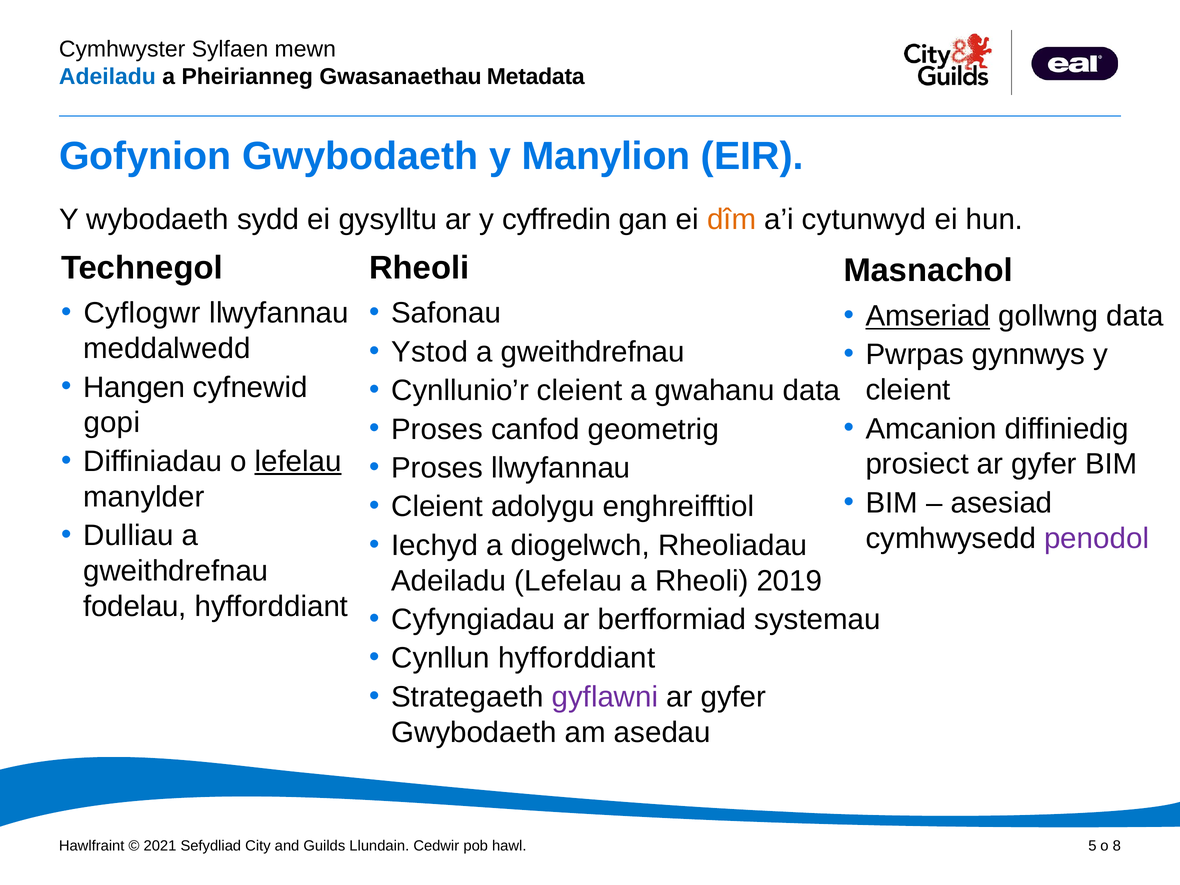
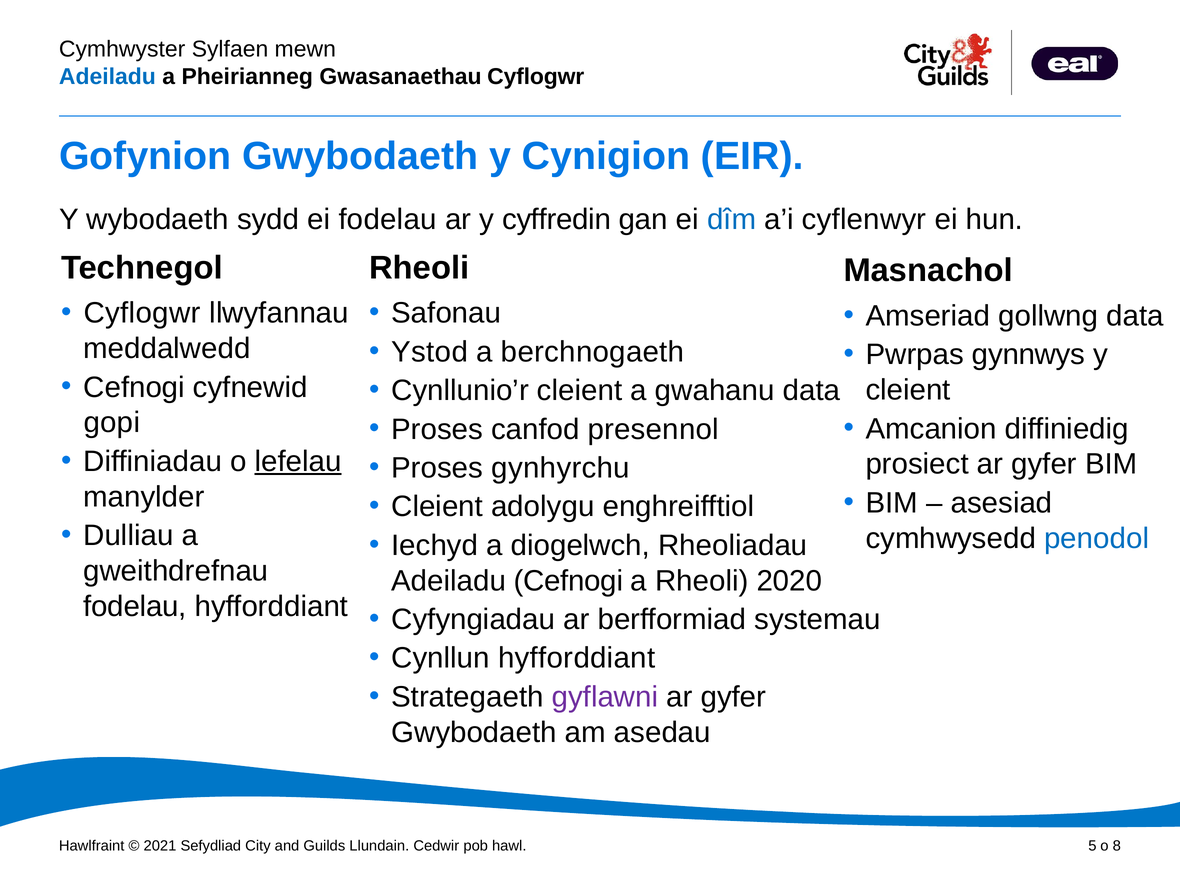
Metadata: Metadata -> Cyflogwr (536, 77)
Manylion: Manylion -> Cynigion (606, 156)
ei gysylltu: gysylltu -> fodelau (388, 219)
dîm colour: orange -> blue (732, 219)
cytunwyd: cytunwyd -> cyflenwyr (864, 219)
Amseriad underline: present -> none (928, 316)
gweithdrefnau: gweithdrefnau -> berchnogaeth (593, 352)
Hangen: Hangen -> Cefnogi (134, 387)
geometrig: geometrig -> presennol (653, 429)
Proses llwyfannau: llwyfannau -> gynhyrchu (561, 468)
penodol colour: purple -> blue (1097, 538)
Adeiladu Lefelau: Lefelau -> Cefnogi (568, 581)
2019: 2019 -> 2020 (789, 581)
